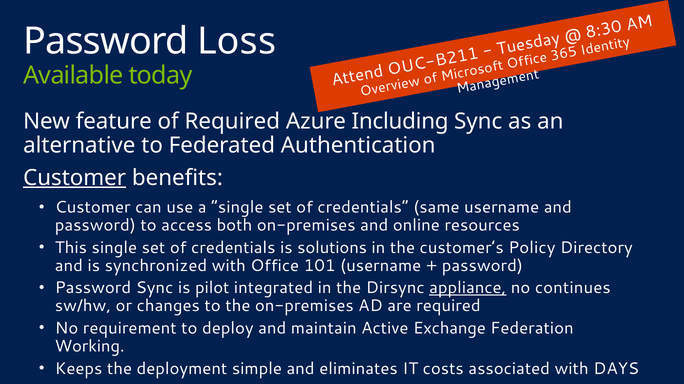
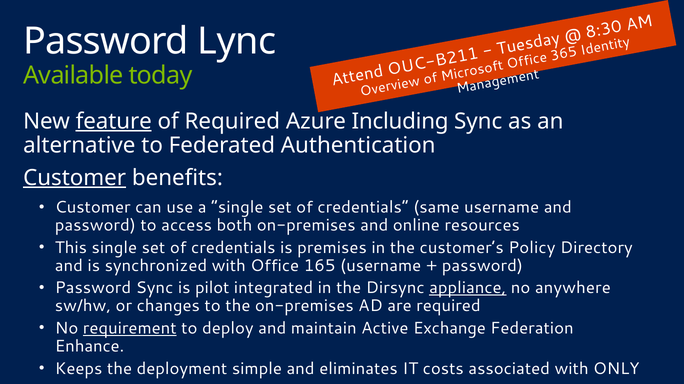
Loss: Loss -> Lync (237, 42)
feature underline: none -> present (114, 121)
solutions: solutions -> premises (332, 248)
101: 101 -> 165 (320, 266)
continues: continues -> anywhere (573, 288)
requirement underline: none -> present (130, 329)
Working: Working -> Enhance (90, 347)
DAYS: DAYS -> ONLY (616, 369)
